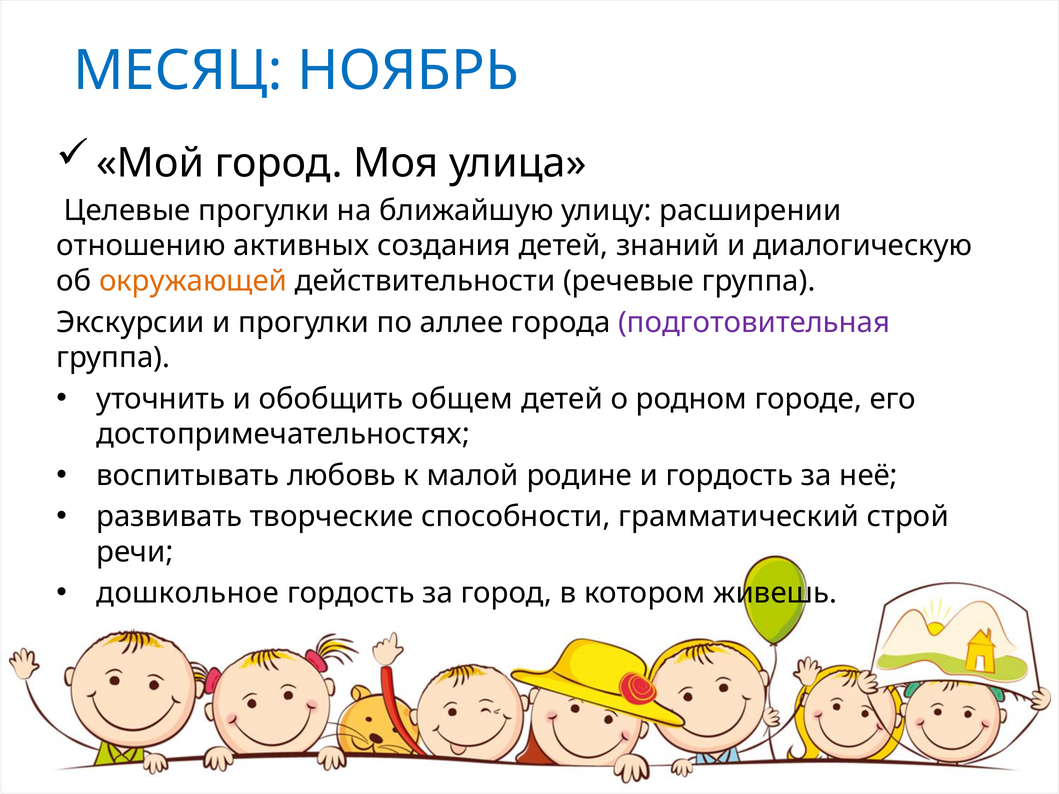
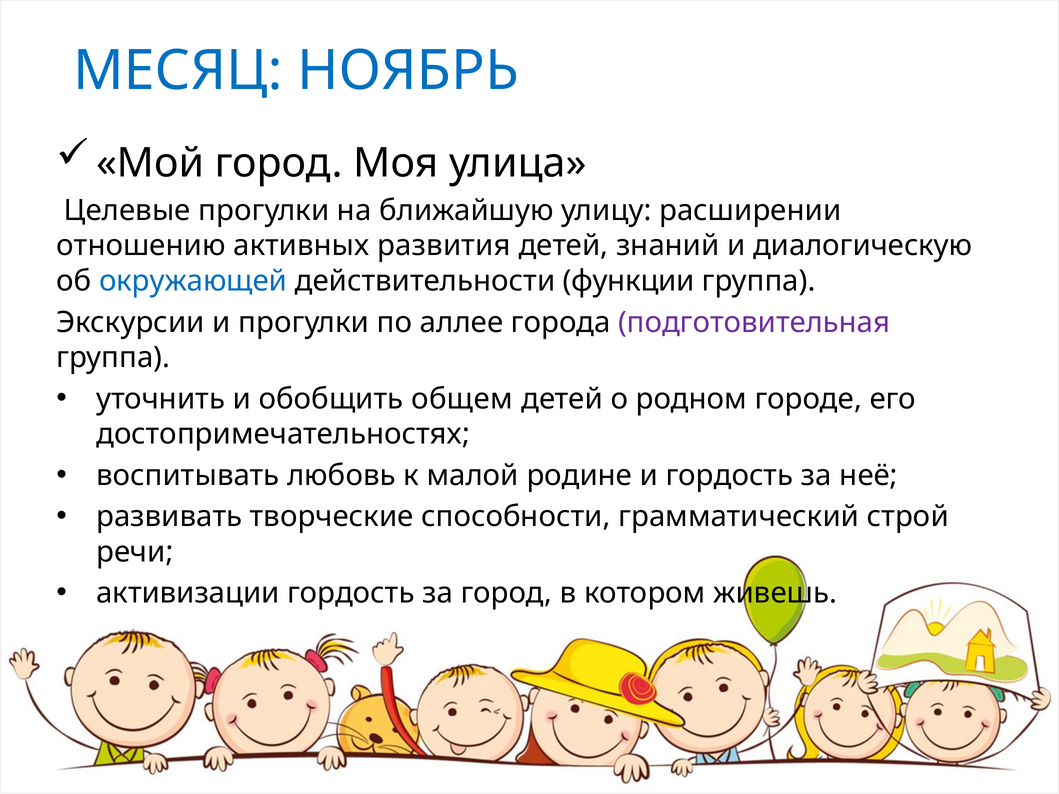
создания: создания -> развития (444, 246)
окружающей colour: orange -> blue (193, 281)
речевые: речевые -> функции (629, 281)
дошкольное: дошкольное -> активизации (188, 593)
